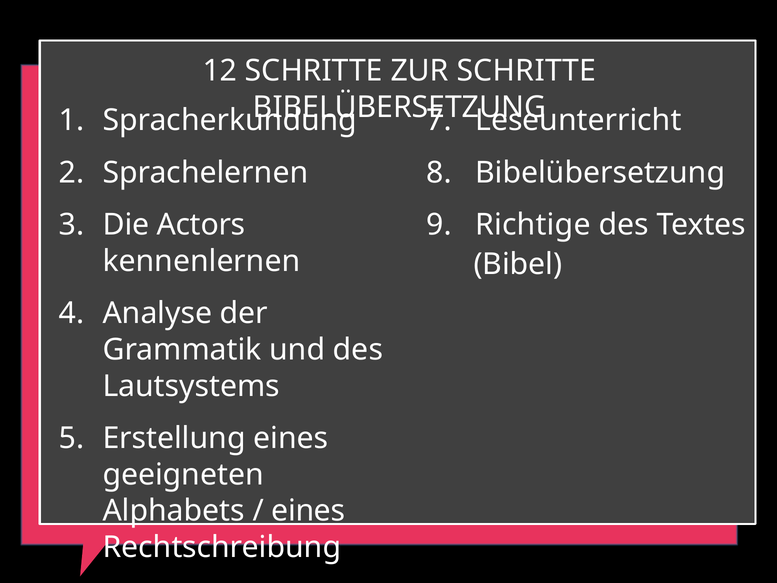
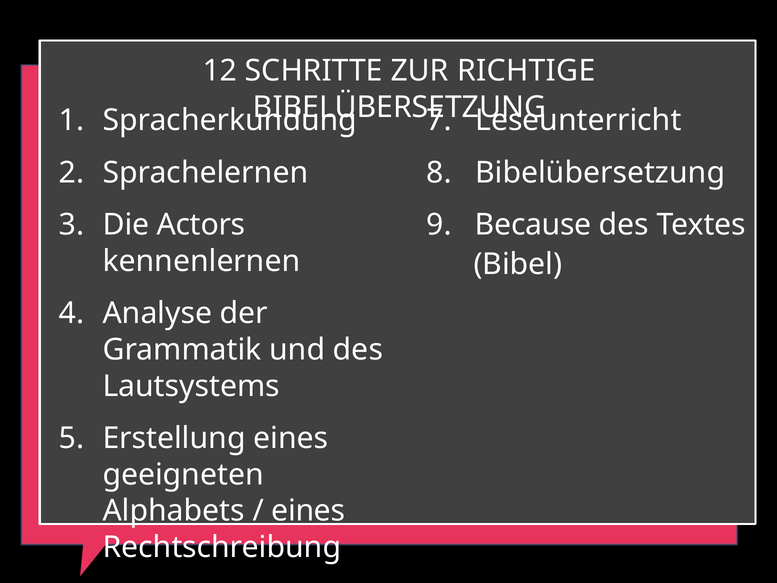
ZUR SCHRITTE: SCHRITTE -> RICHTIGE (526, 71)
Richtige: Richtige -> Because (533, 225)
